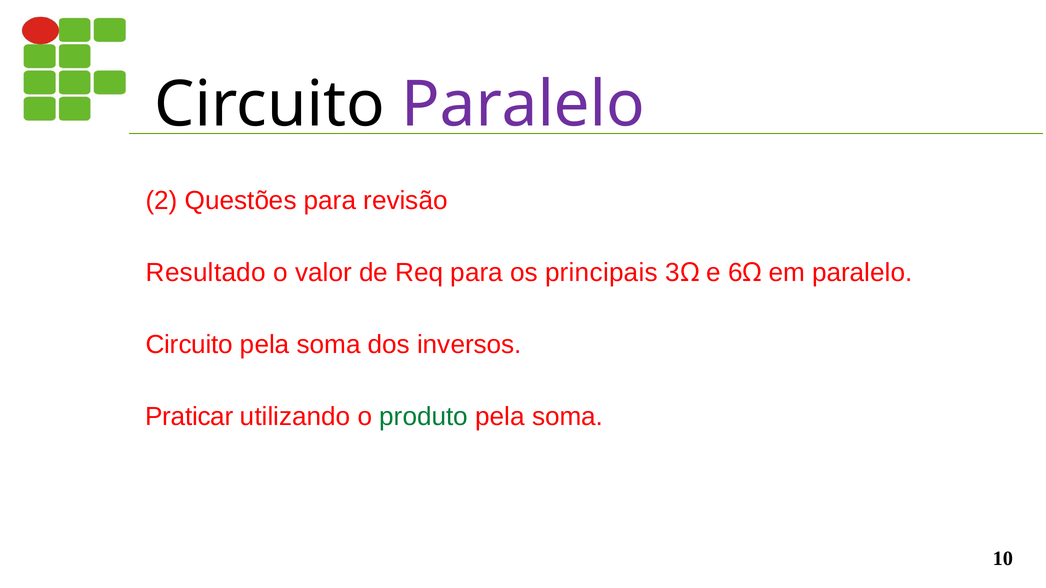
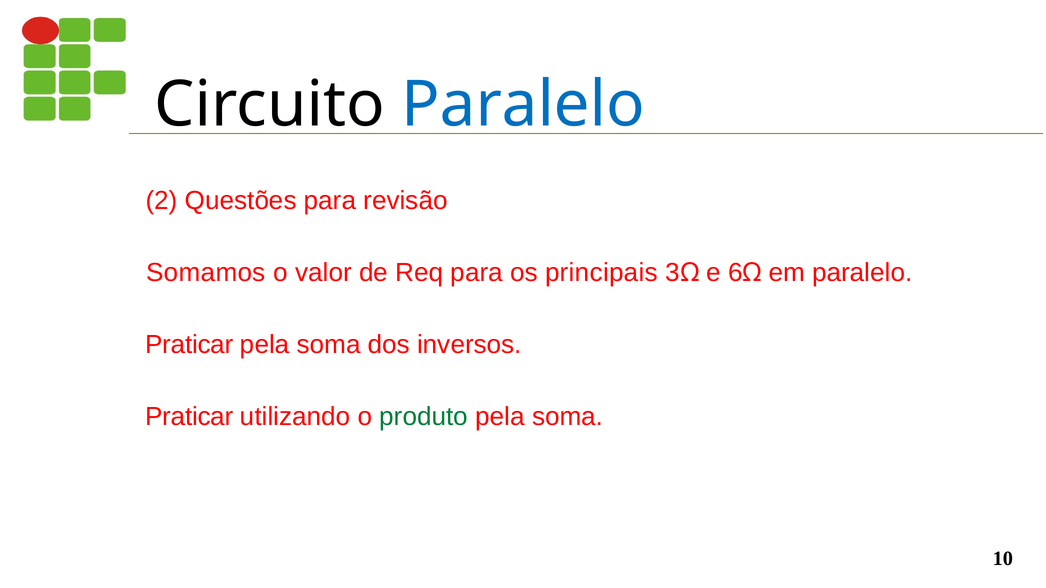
Paralelo colour: purple -> blue (523, 105)
Resultado: Resultado -> Somamos (206, 273)
Circuito: Circuito -> Praticar (189, 345)
